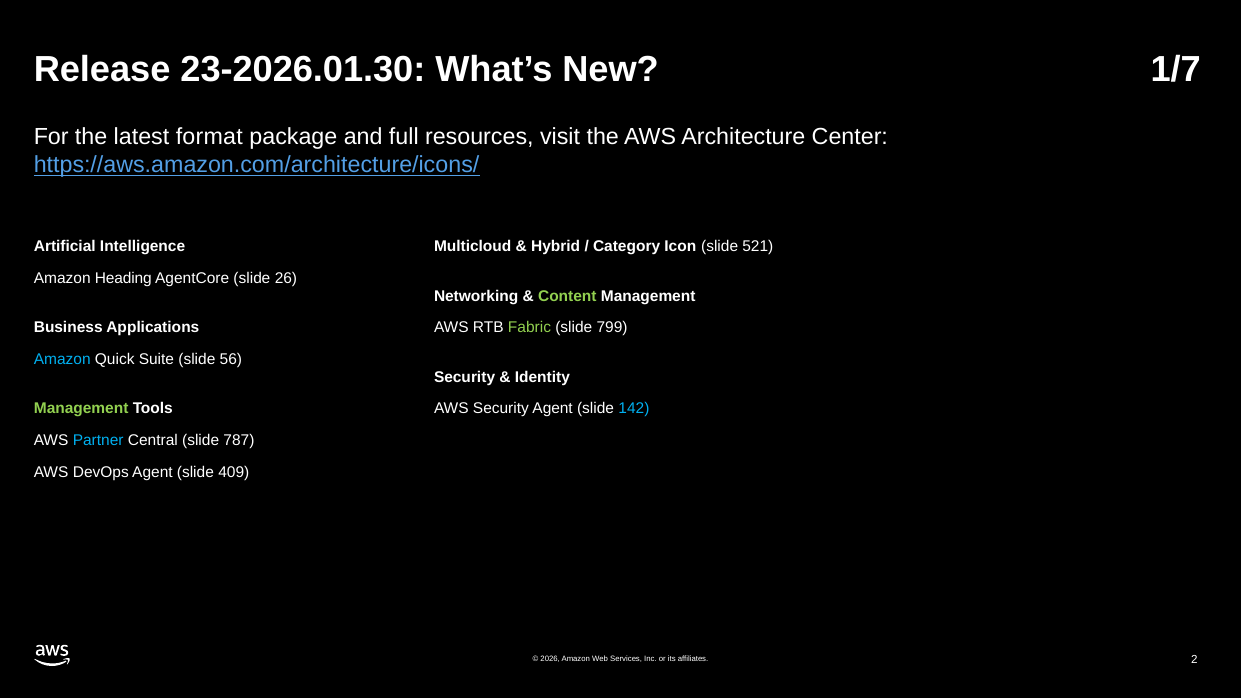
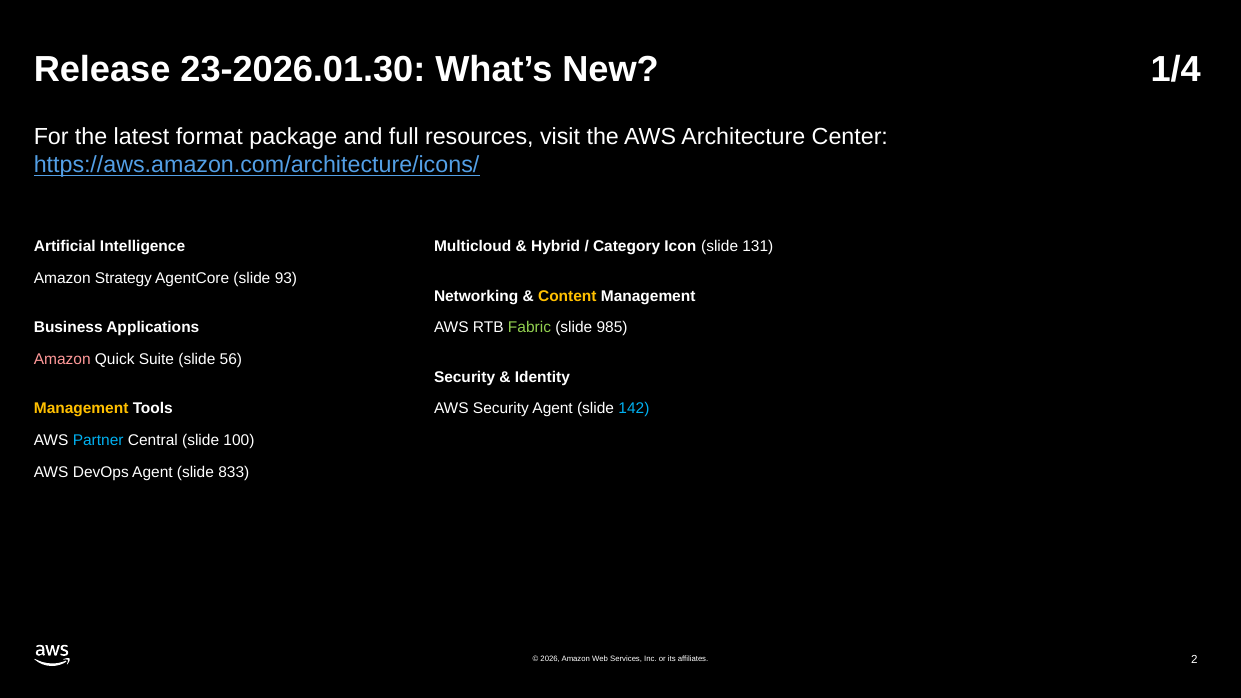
1/7: 1/7 -> 1/4 (1176, 70)
521: 521 -> 131 (758, 246)
Heading: Heading -> Strategy (123, 278)
26: 26 -> 93 (286, 278)
Content colour: light green -> yellow (567, 296)
799: 799 -> 985 (612, 328)
Amazon colour: light blue -> pink (62, 359)
Management colour: light green -> yellow (81, 409)
787: 787 -> 100 (239, 440)
409: 409 -> 833 (234, 472)
